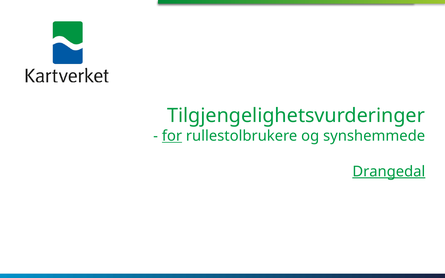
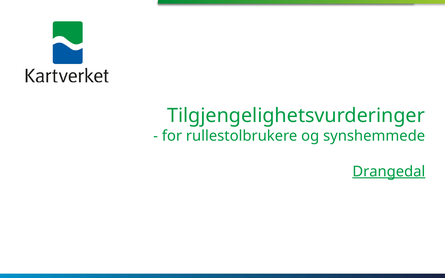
for underline: present -> none (172, 136)
